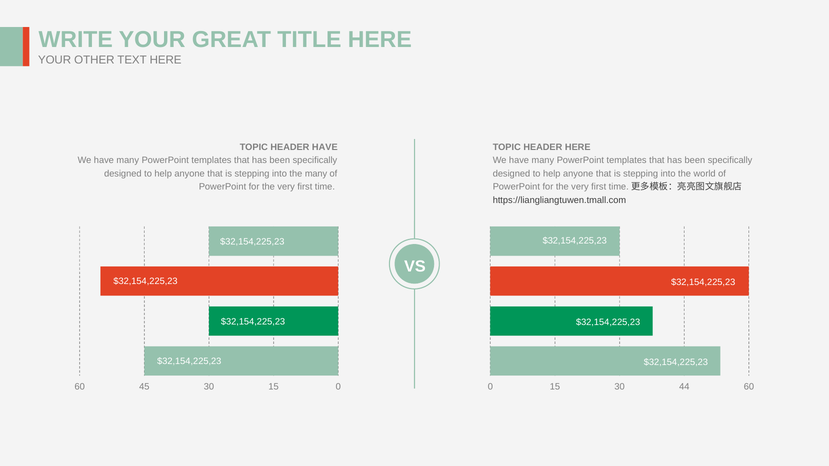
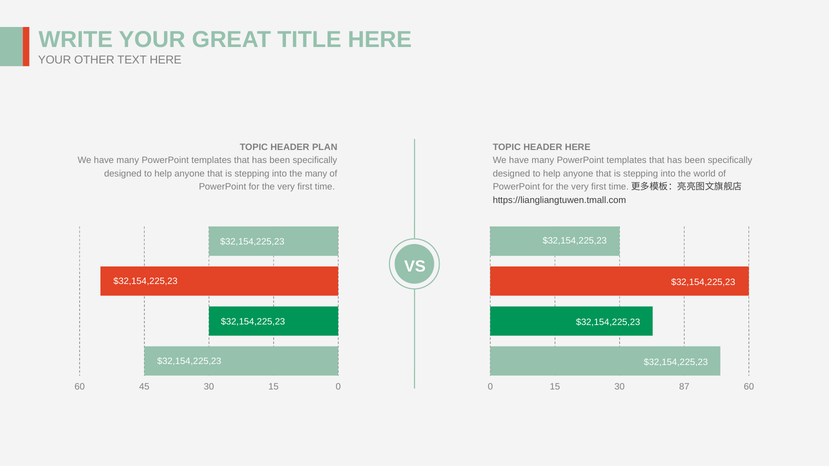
HEADER HAVE: HAVE -> PLAN (325, 147)
44: 44 -> 87 (684, 387)
